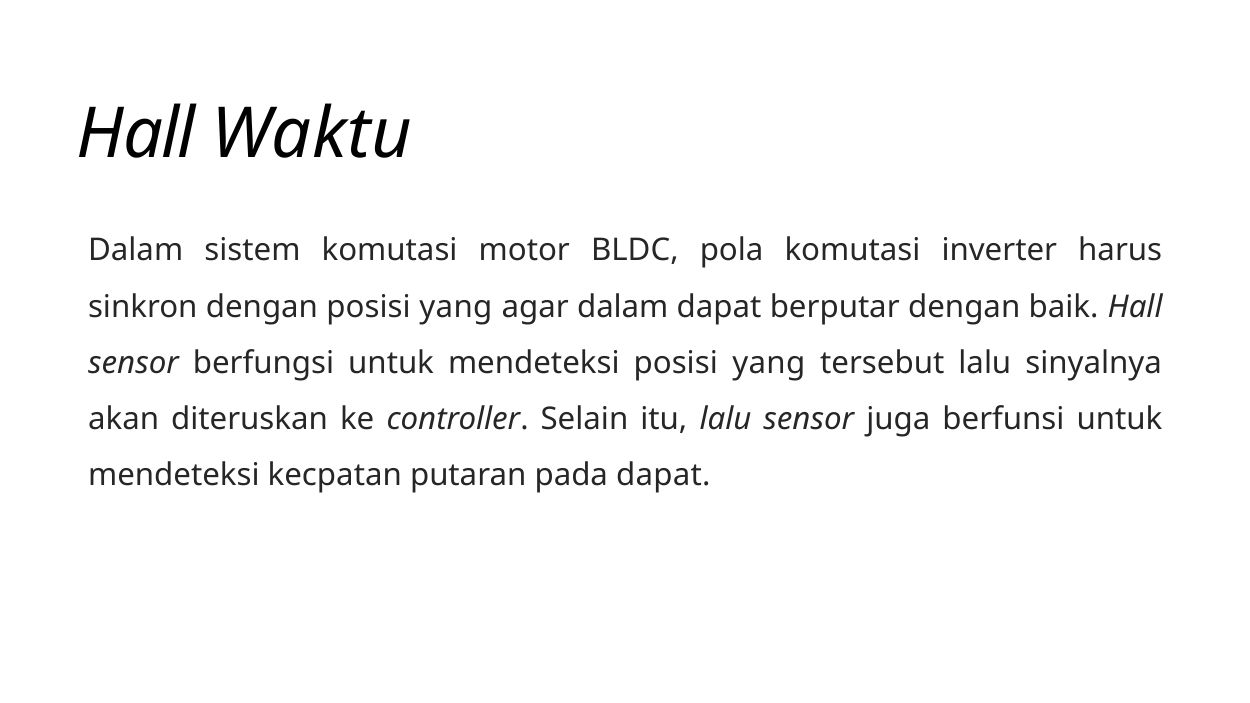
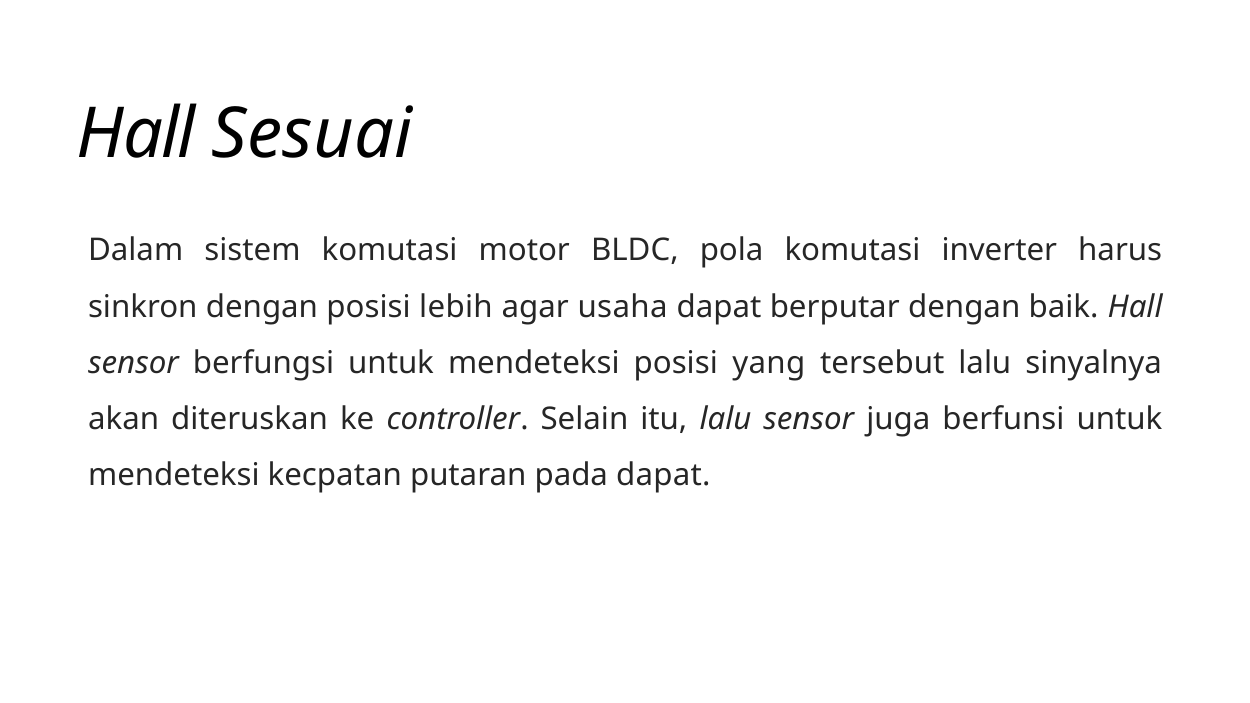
Waktu: Waktu -> Sesuai (312, 135)
dengan posisi yang: yang -> lebih (456, 307)
agar dalam: dalam -> usaha (623, 307)
